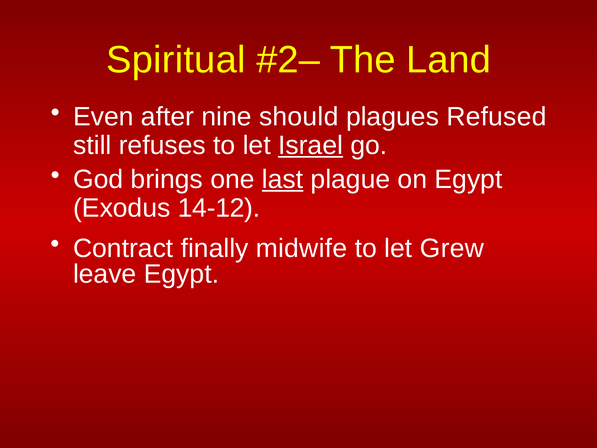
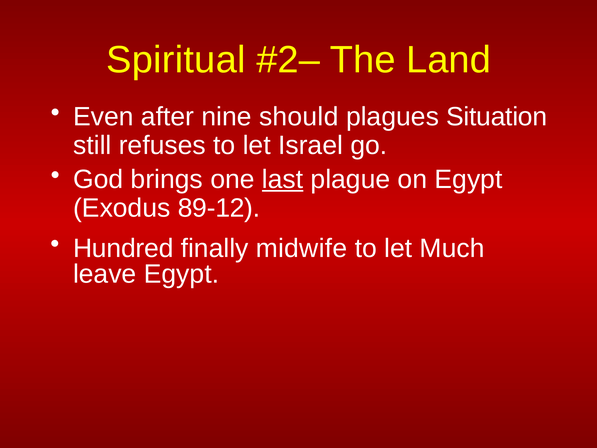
Refused: Refused -> Situation (497, 117)
Israel underline: present -> none (311, 145)
14-12: 14-12 -> 89-12 (219, 208)
Contract: Contract -> Hundred (123, 248)
Grew: Grew -> Much (452, 248)
